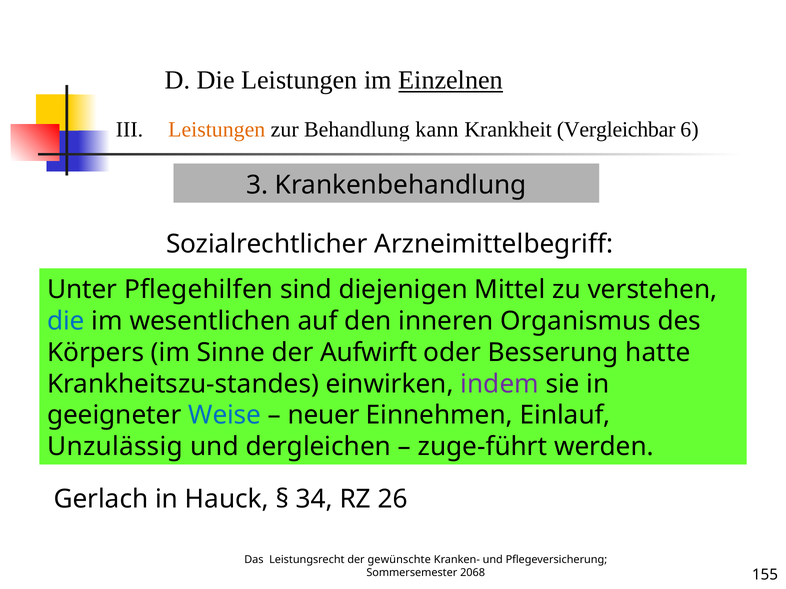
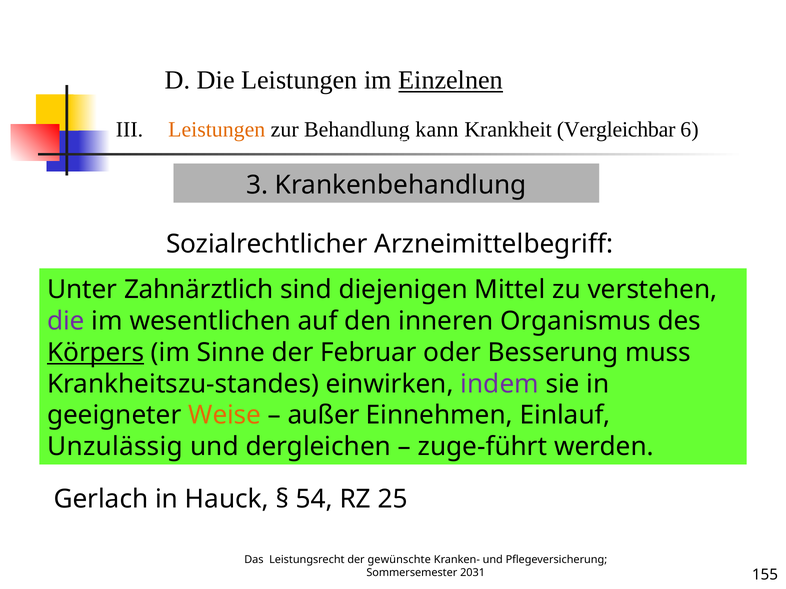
Pflegehilfen: Pflegehilfen -> Zahnärztlich (199, 290)
die colour: blue -> purple (66, 321)
Körpers underline: none -> present (96, 353)
Aufwirft: Aufwirft -> Februar (369, 353)
hatte: hatte -> muss (658, 353)
Weise colour: blue -> orange (225, 416)
neuer: neuer -> außer (324, 416)
34: 34 -> 54 (314, 500)
26: 26 -> 25 (393, 500)
2068: 2068 -> 2031 (473, 573)
